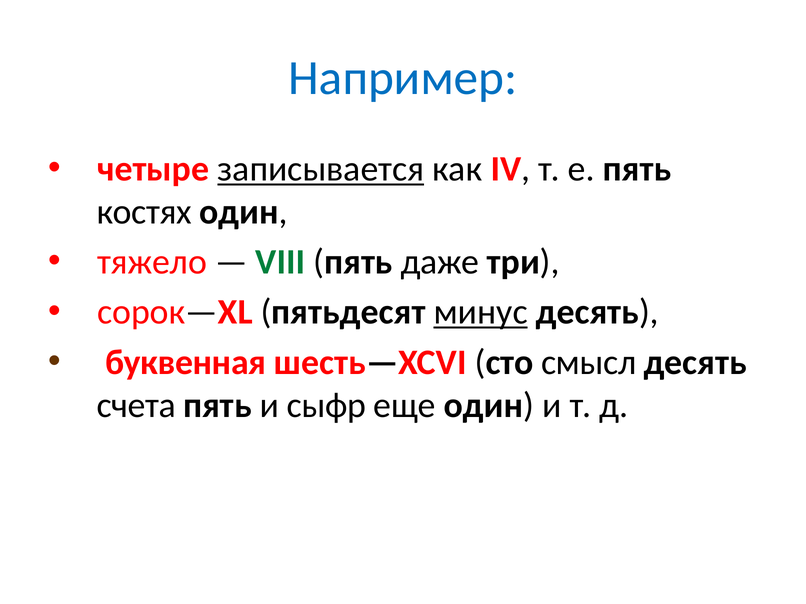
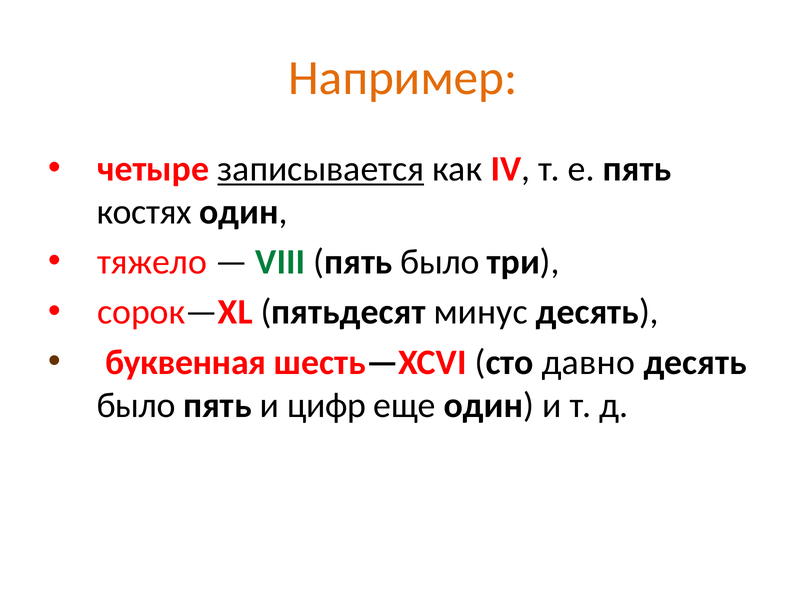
Например colour: blue -> orange (403, 78)
пять даже: даже -> было (440, 262)
минус underline: present -> none (481, 312)
смысл: смысл -> давно (588, 363)
счета: счета -> было (136, 406)
сыфр: сыфр -> цифр (326, 406)
